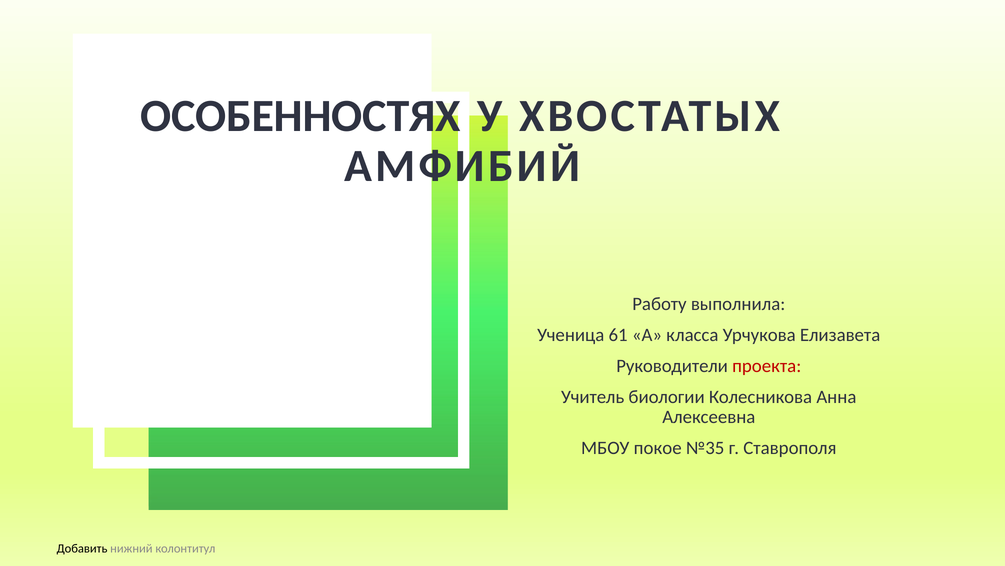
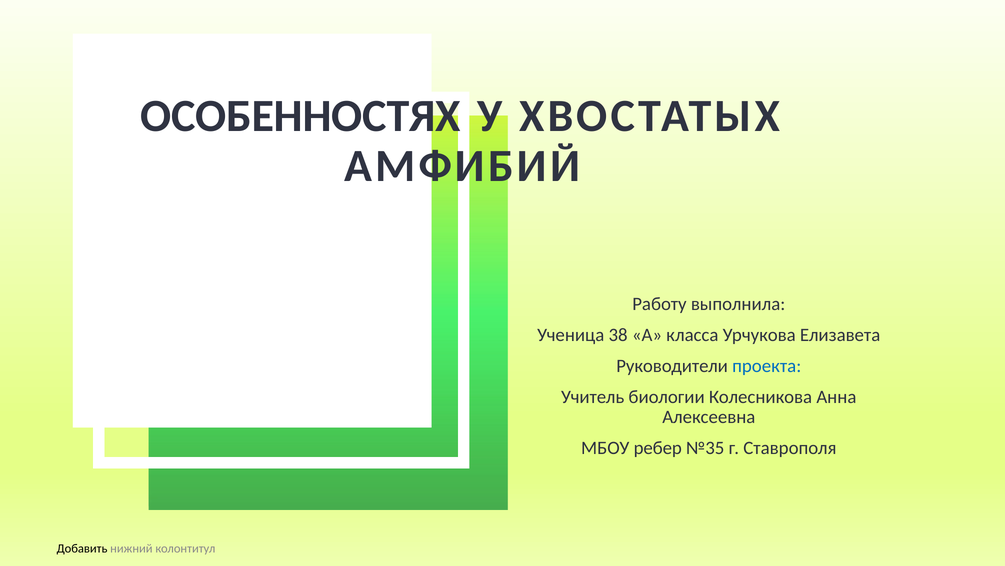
61: 61 -> 38 (618, 335)
проекта colour: red -> blue (767, 365)
покое: покое -> ребер (658, 448)
